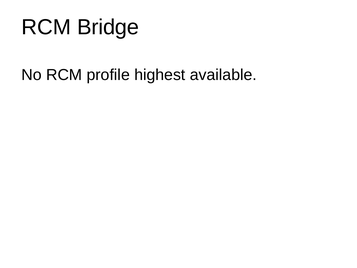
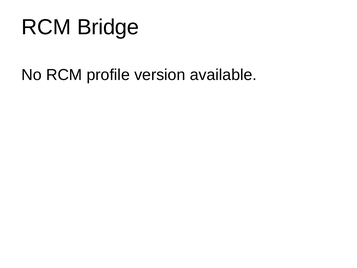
highest: highest -> version (160, 75)
